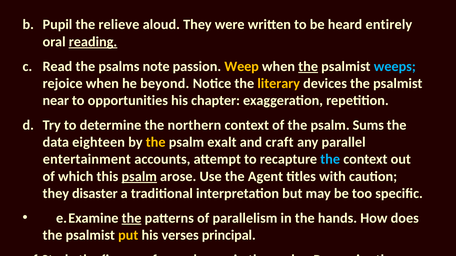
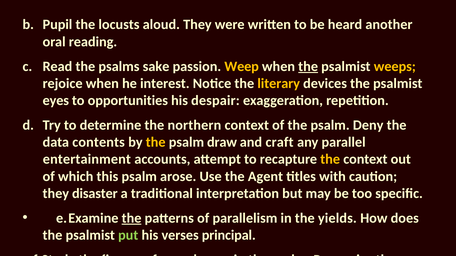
relieve: relieve -> locusts (119, 25)
entirely: entirely -> another (389, 25)
reading underline: present -> none (93, 42)
note: note -> sake (156, 66)
weeps colour: light blue -> yellow (395, 66)
beyond: beyond -> interest (165, 84)
near: near -> eyes (56, 101)
chapter: chapter -> despair (215, 101)
Sums: Sums -> Deny (368, 125)
eighteen: eighteen -> contents (99, 142)
exalt: exalt -> draw (222, 142)
the colour: light blue -> yellow (330, 160)
psalm underline: present -> none (139, 177)
hands: hands -> yields (337, 218)
put colour: yellow -> light green (128, 236)
